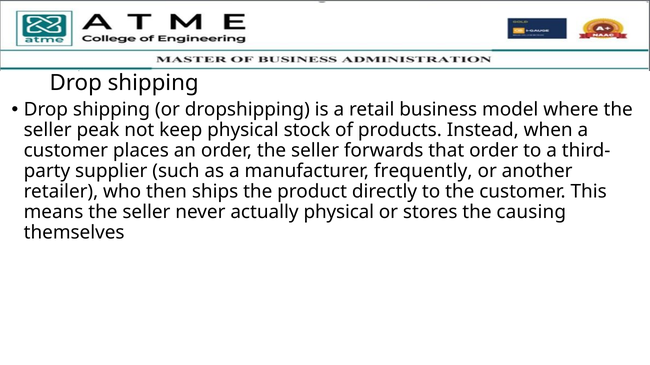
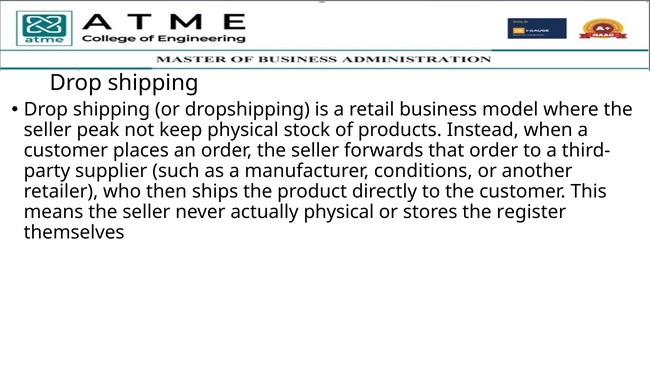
frequently: frequently -> conditions (423, 171)
causing: causing -> register (531, 212)
